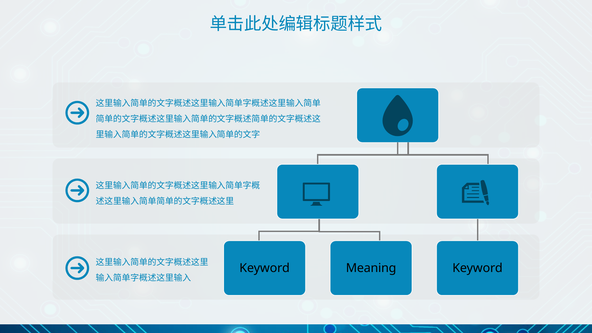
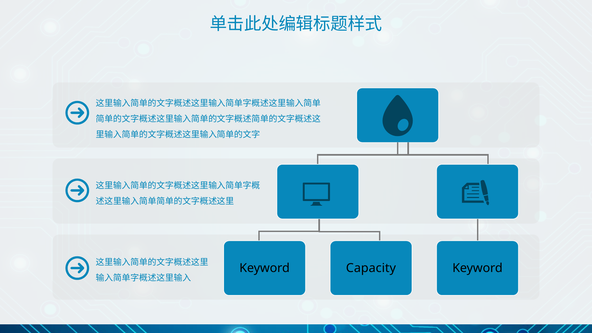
Meaning: Meaning -> Capacity (371, 268)
